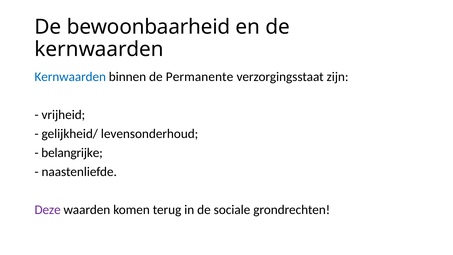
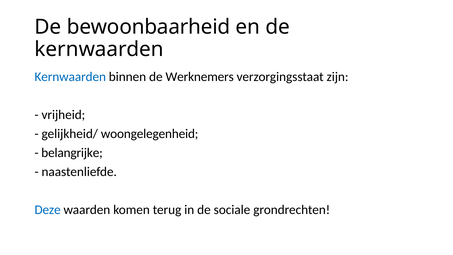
Permanente: Permanente -> Werknemers (200, 77)
levensonderhoud: levensonderhoud -> woongelegenheid (150, 134)
Deze colour: purple -> blue (48, 210)
